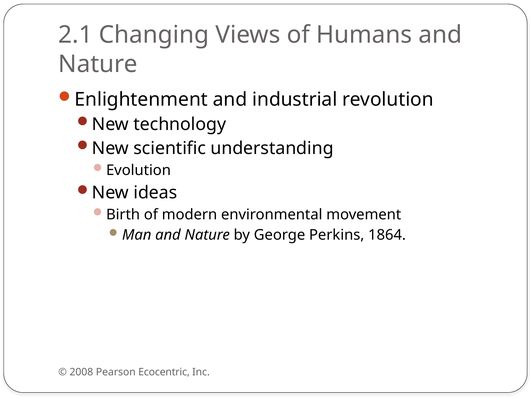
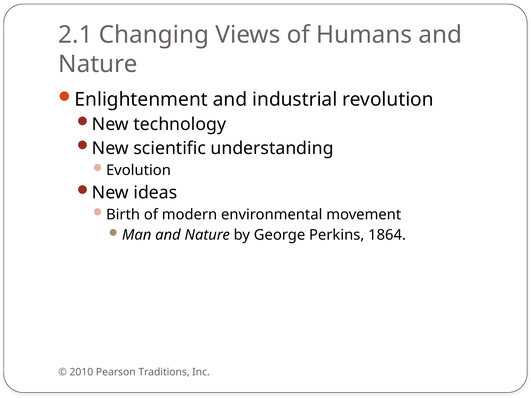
2008: 2008 -> 2010 (81, 372)
Ecocentric: Ecocentric -> Traditions (164, 372)
